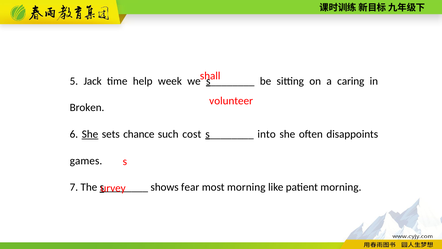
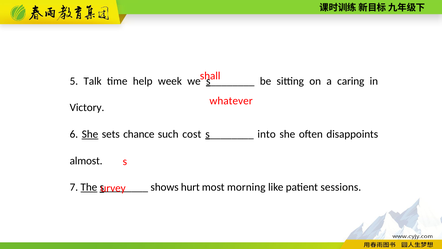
Jack: Jack -> Talk (93, 81)
volunteer: volunteer -> whatever (231, 101)
Broken: Broken -> Victory (87, 107)
games: games -> almost (86, 161)
The underline: none -> present (89, 187)
fear: fear -> hurt (190, 187)
patient morning: morning -> sessions (341, 187)
